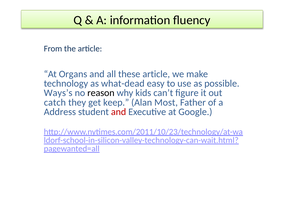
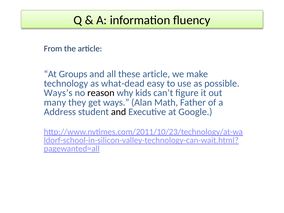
Organs: Organs -> Groups (73, 74)
catch: catch -> many (55, 102)
keep: keep -> ways (116, 102)
Most: Most -> Math (166, 102)
and colour: red -> black (119, 112)
